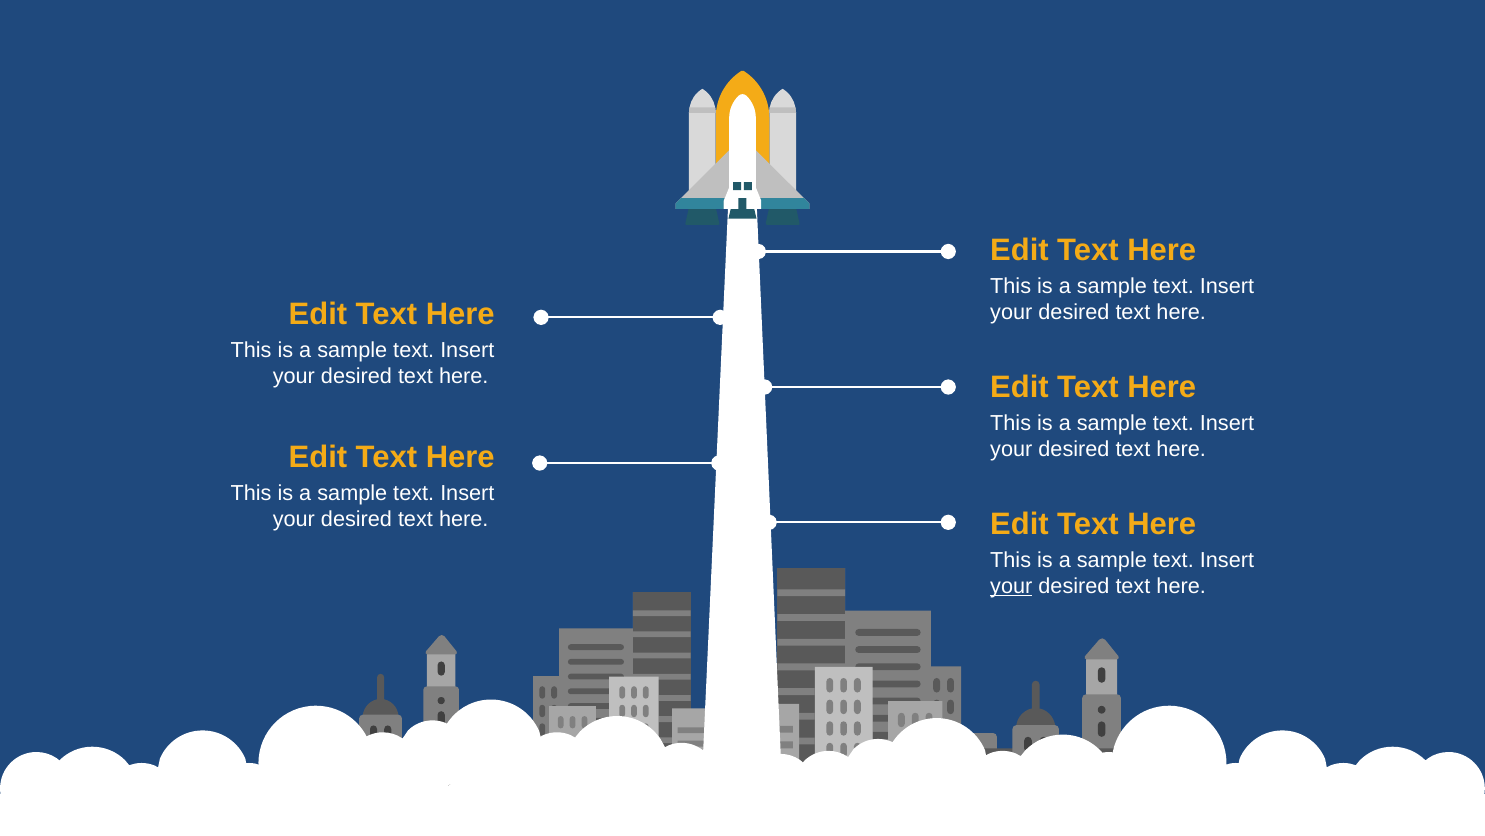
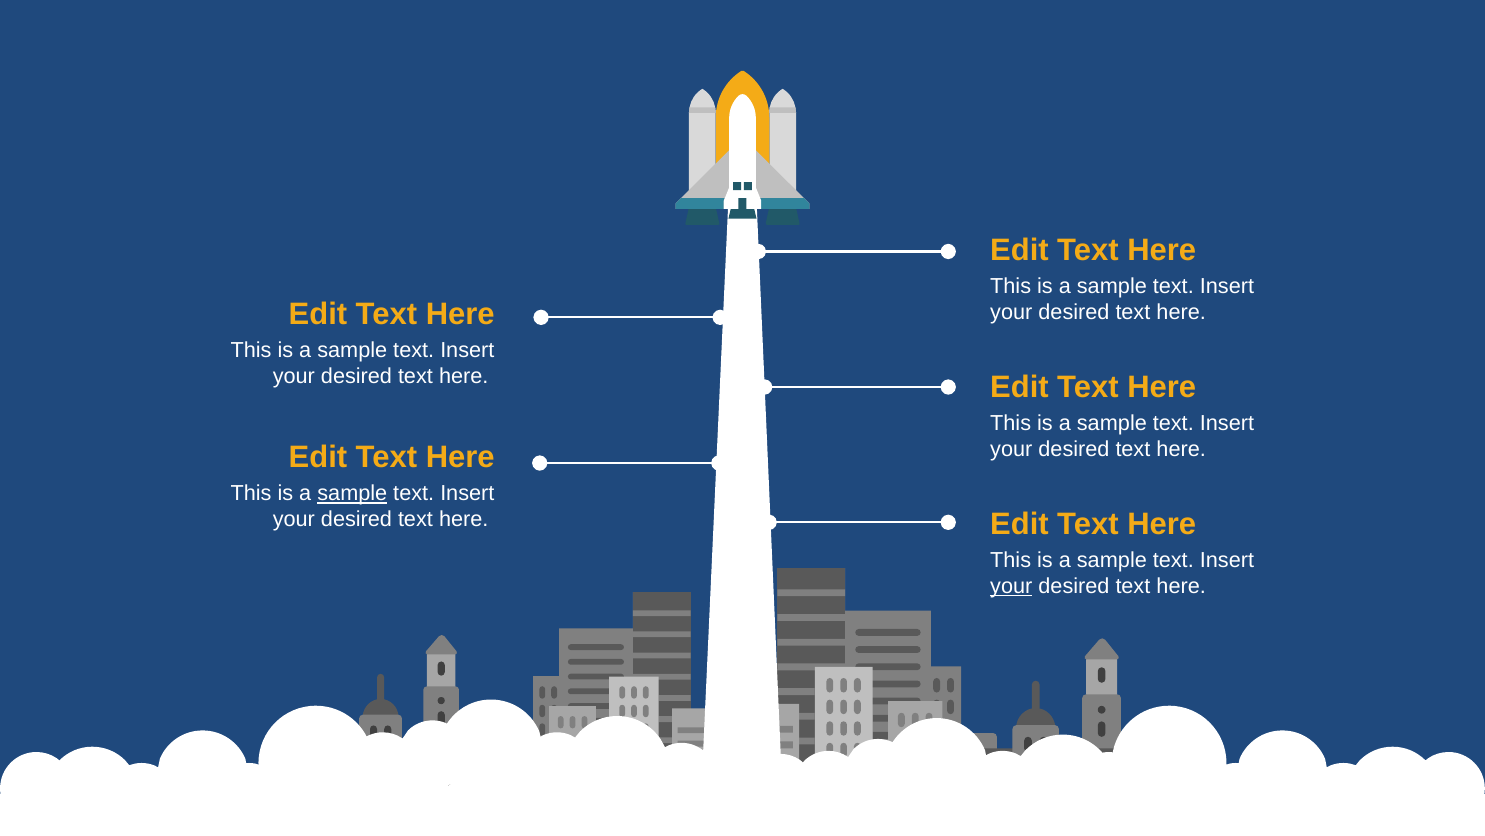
sample underline: none -> present (352, 493)
